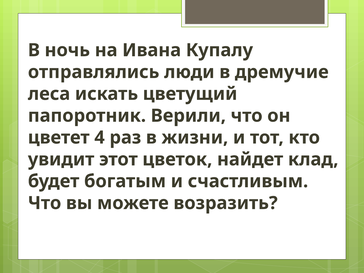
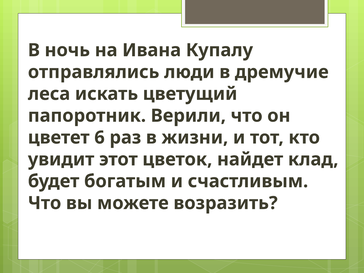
4: 4 -> 6 (100, 138)
